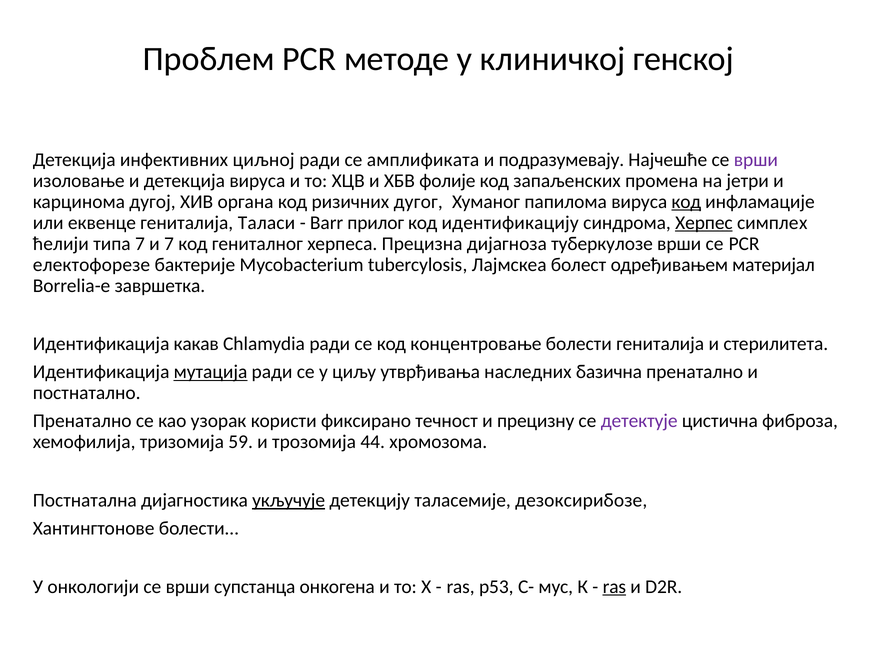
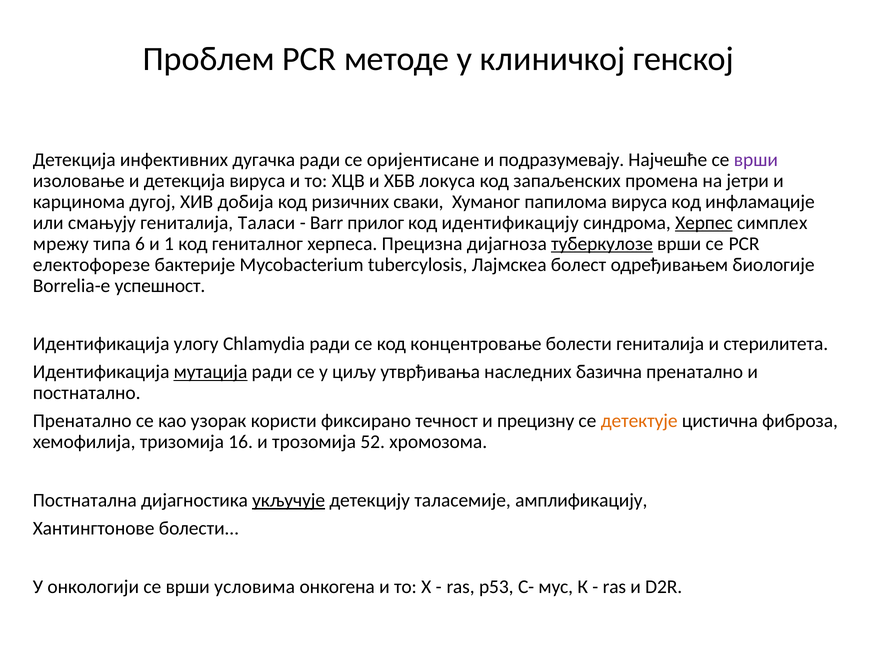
циљној: циљној -> дугачка (264, 160)
амплификата: амплификата -> оријентисане (423, 160)
фолије: фолије -> локуса (447, 181)
органа: органа -> добија (246, 202)
дугог: дугог -> сваки (418, 202)
код underline: present -> none (686, 202)
еквенце: еквенце -> смањују (102, 223)
ћелији: ћелији -> мрежу (61, 244)
типа 7: 7 -> 6 (140, 244)
и 7: 7 -> 1 (169, 244)
туберкулозе underline: none -> present (602, 244)
материјал: материјал -> биологије (773, 265)
завршетка: завршетка -> успешност (160, 286)
какав: какав -> улогу (196, 344)
детектује colour: purple -> orange (639, 421)
59: 59 -> 16 (241, 442)
44: 44 -> 52 (373, 442)
дезоксирибозе: дезоксирибозе -> амплификацију (581, 500)
супстанца: супстанца -> условима (255, 587)
ras underline: present -> none (614, 587)
